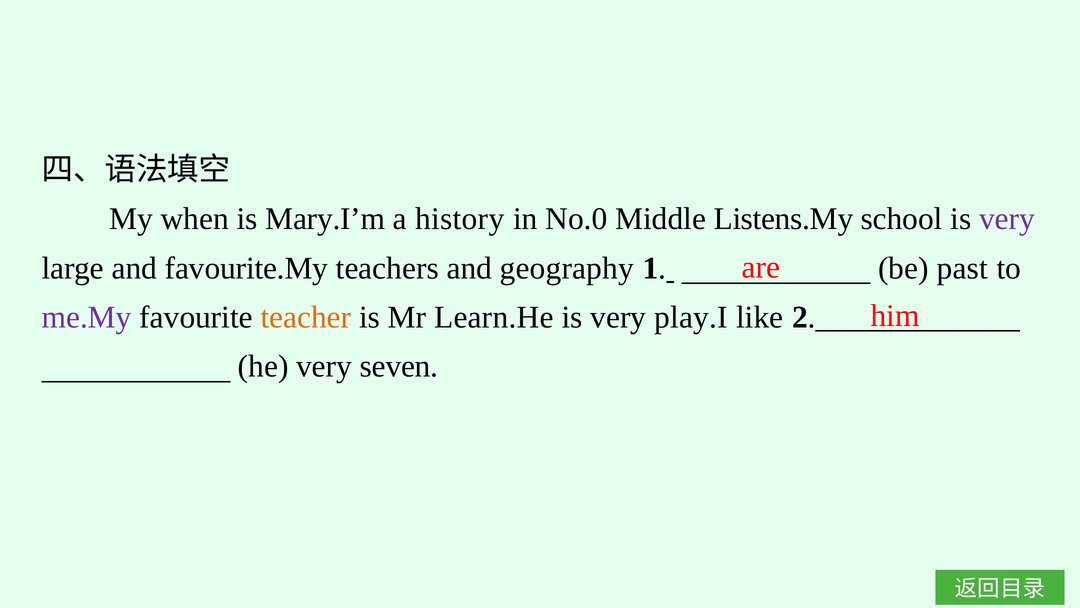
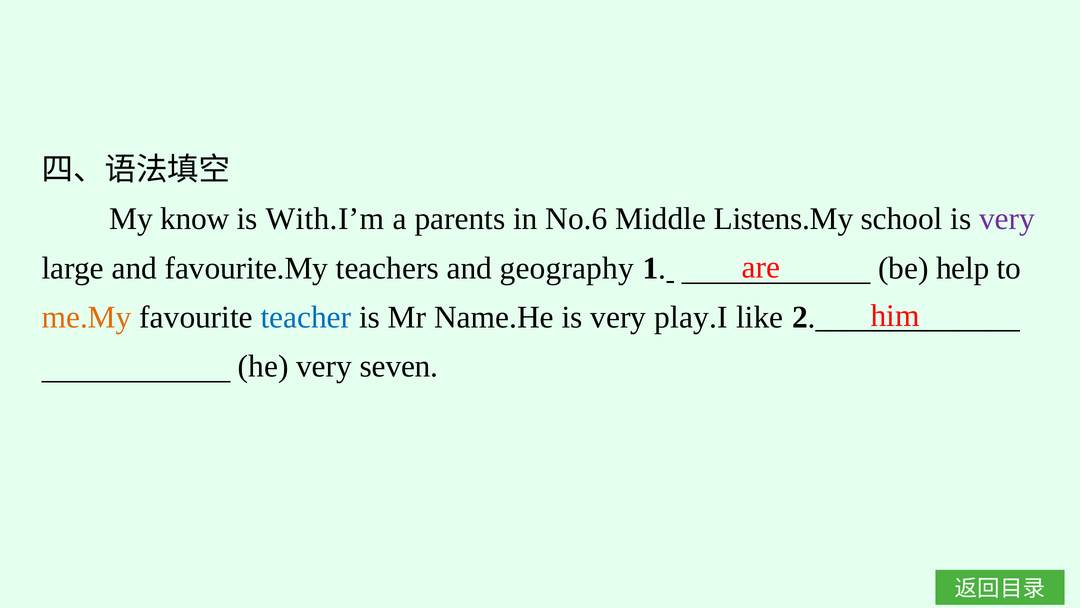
when: when -> know (195, 219)
Mary.I’m: Mary.I’m -> With.I’m (325, 219)
history: history -> parents (460, 219)
No.0: No.0 -> No.6 (576, 219)
past: past -> help (963, 268)
me.My colour: purple -> orange (87, 317)
teacher colour: orange -> blue (306, 317)
Learn.He: Learn.He -> Name.He (494, 317)
